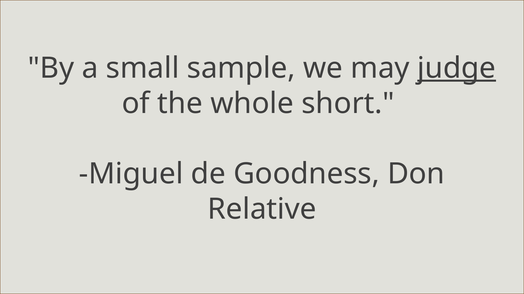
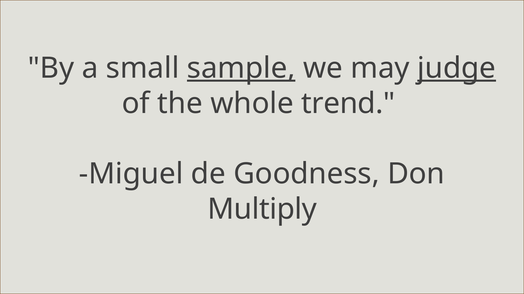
sample underline: none -> present (241, 68)
short: short -> trend (348, 104)
Relative: Relative -> Multiply (262, 210)
